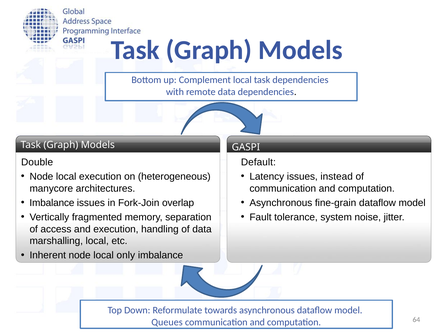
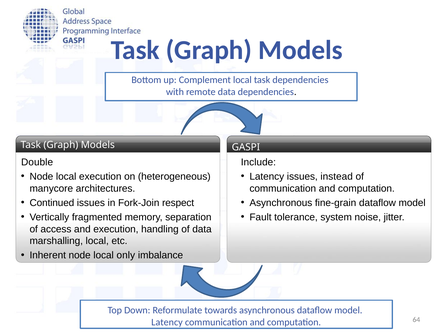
Default: Default -> Include (258, 162)
Imbalance: Imbalance -> Continued (52, 203)
overlap: overlap -> respect (178, 203)
Queues: Queues -> Latency (167, 322)
